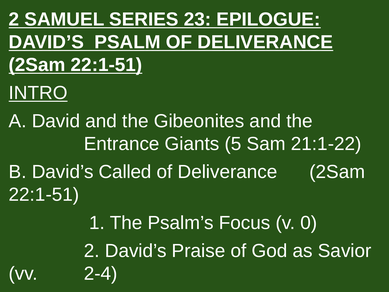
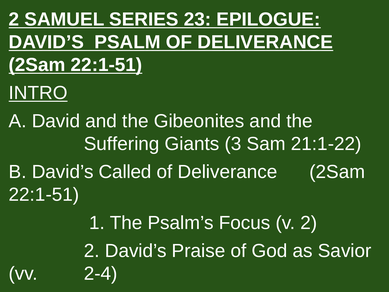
Entrance: Entrance -> Suffering (122, 144)
5: 5 -> 3 (233, 144)
v 0: 0 -> 2 (309, 223)
